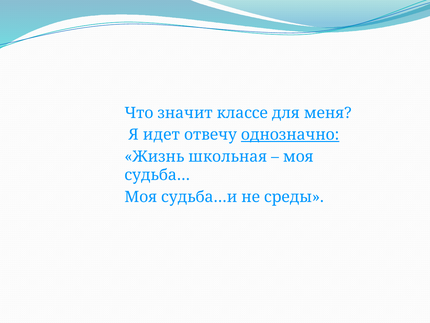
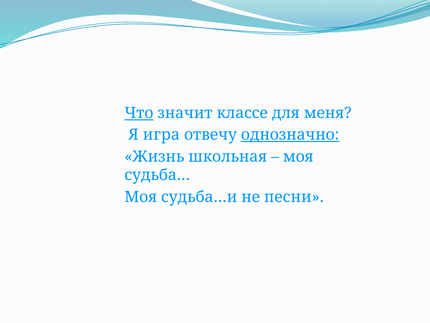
Что underline: none -> present (139, 113)
идет: идет -> игра (161, 135)
среды: среды -> песни (294, 197)
